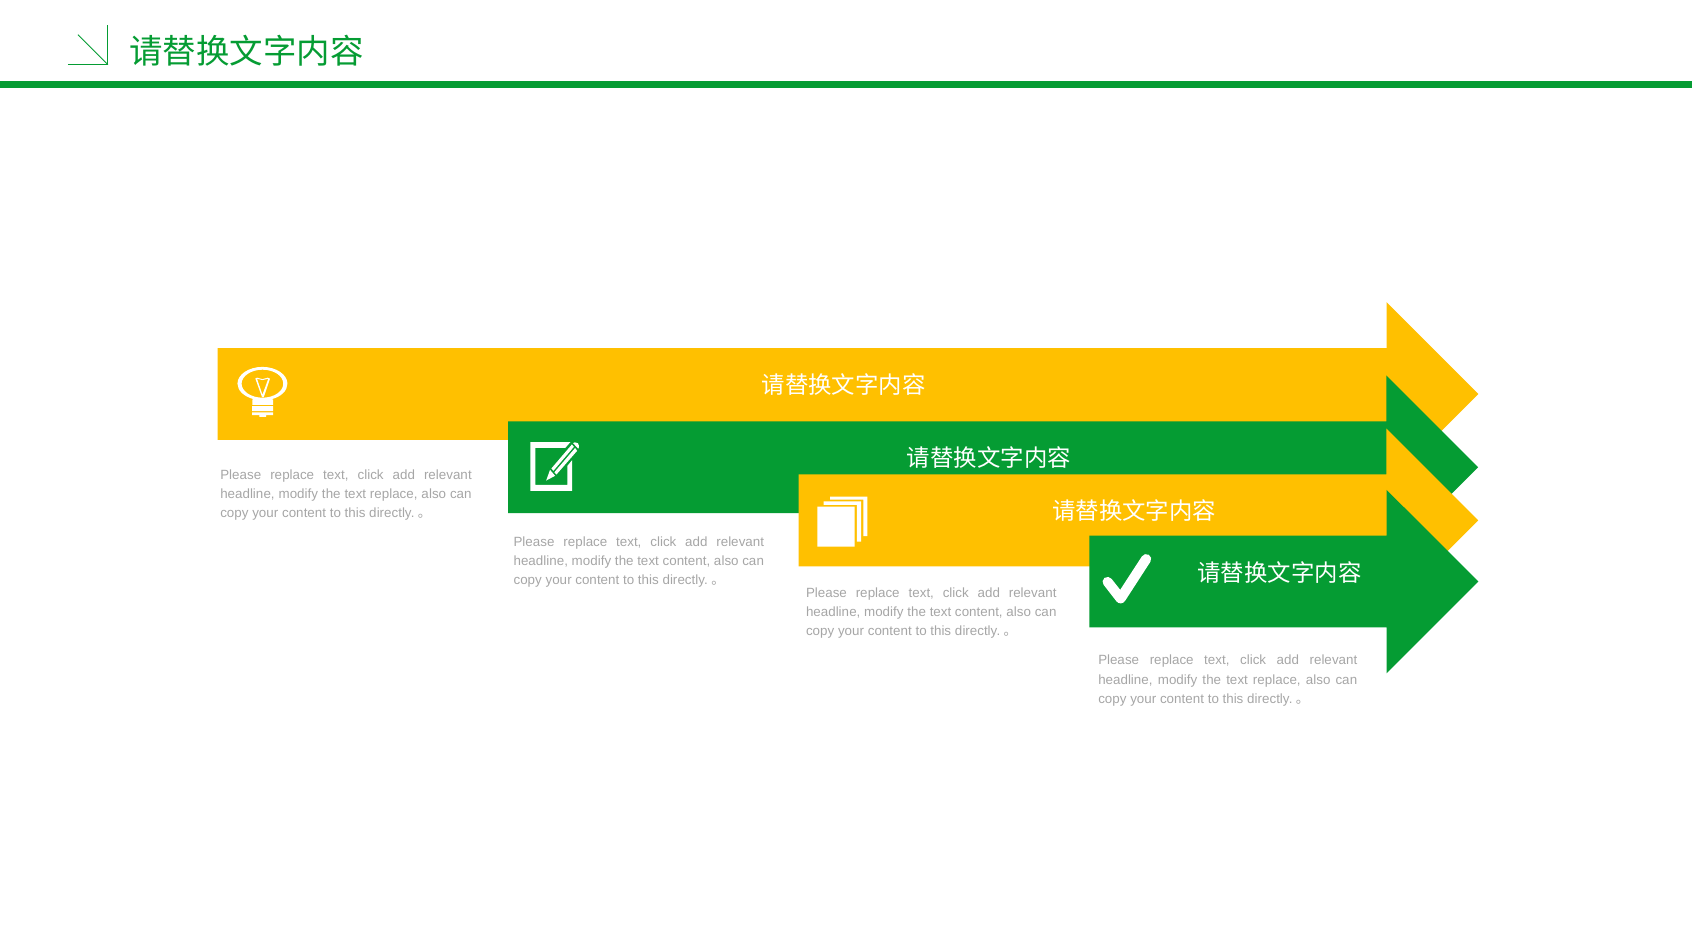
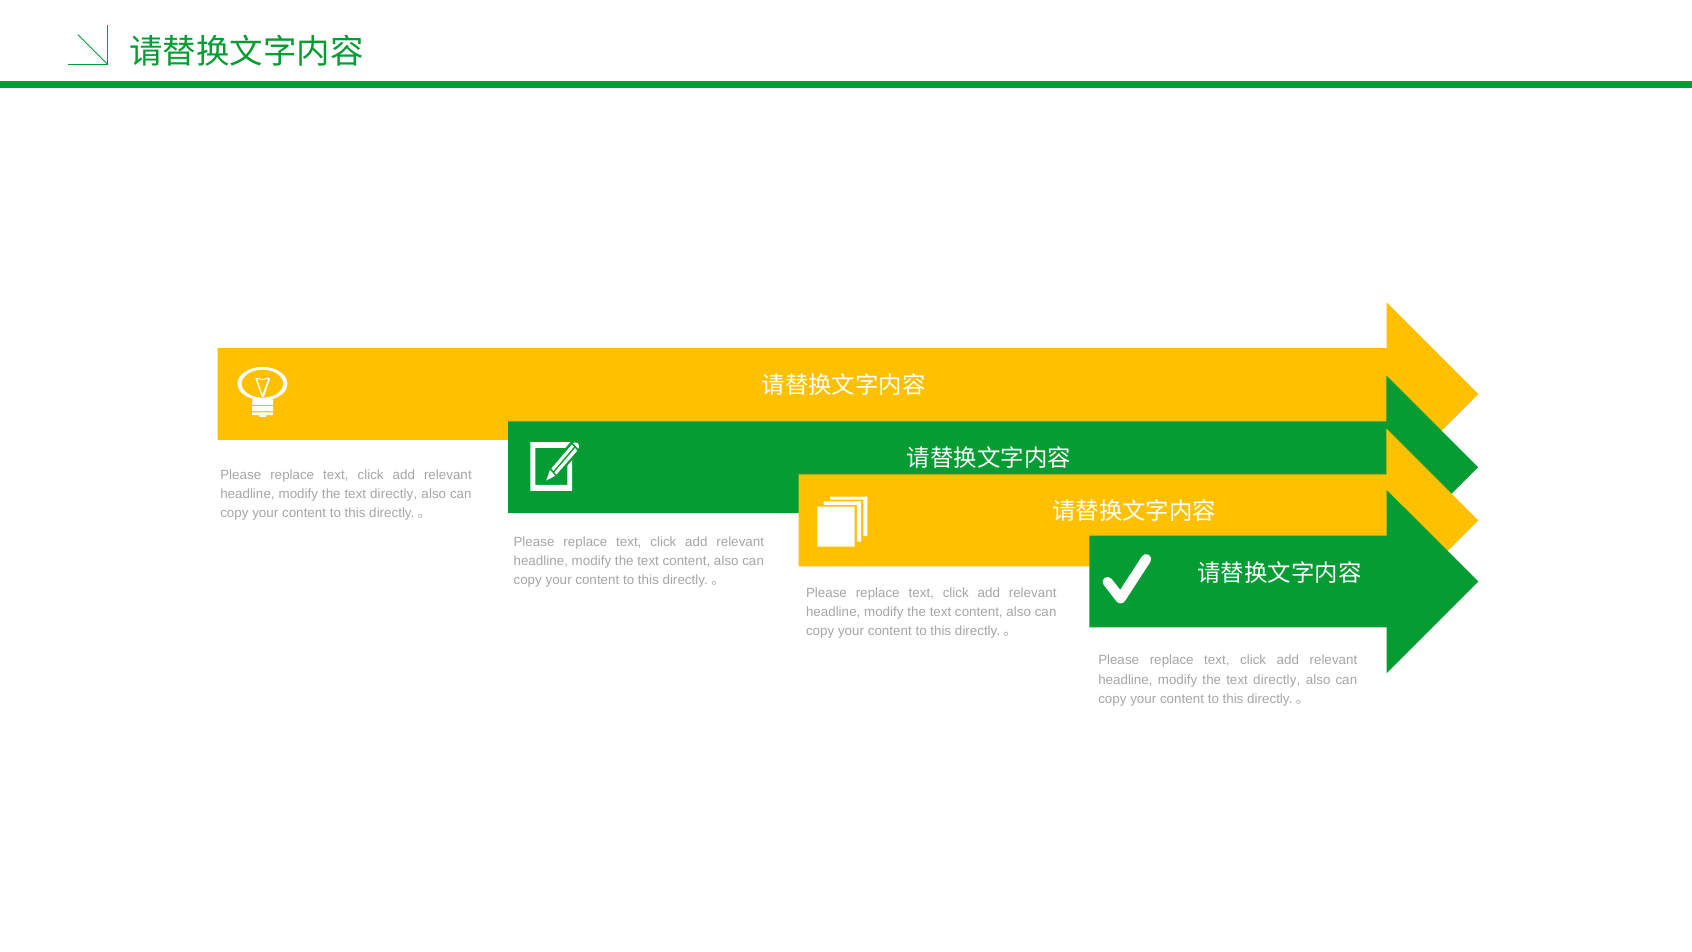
replace: replace -> directly (394, 494)
replace: replace -> directly (1277, 679)
